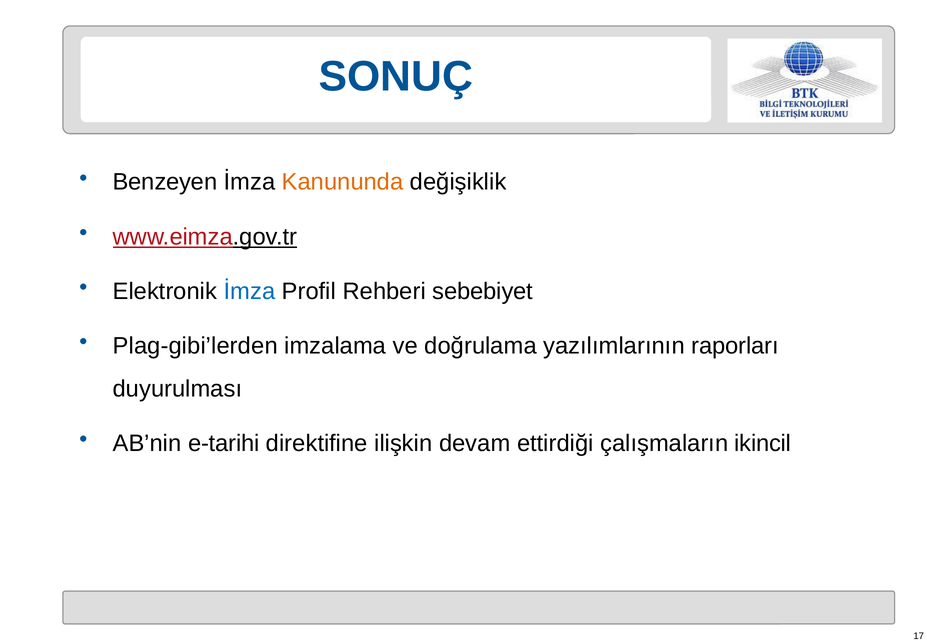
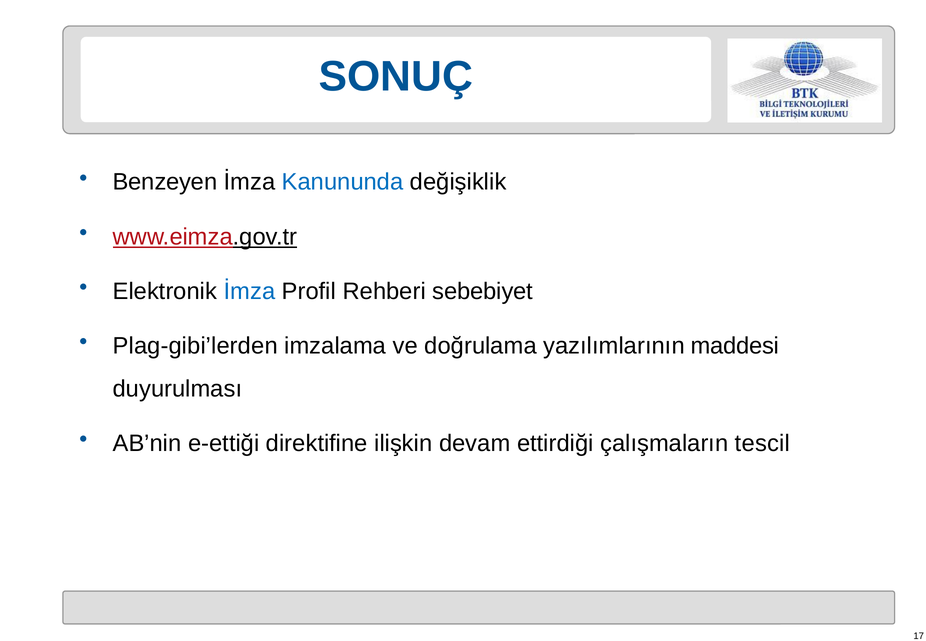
Kanununda colour: orange -> blue (343, 182)
raporları: raporları -> maddesi (735, 346)
e-tarihi: e-tarihi -> e-ettiği (224, 443)
ikincil: ikincil -> tescil (762, 443)
